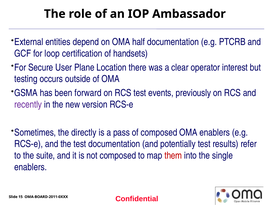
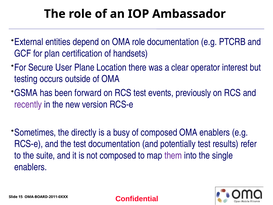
OMA half: half -> role (139, 42)
loop: loop -> plan (52, 53)
pass: pass -> busy (122, 132)
them colour: red -> purple (173, 155)
